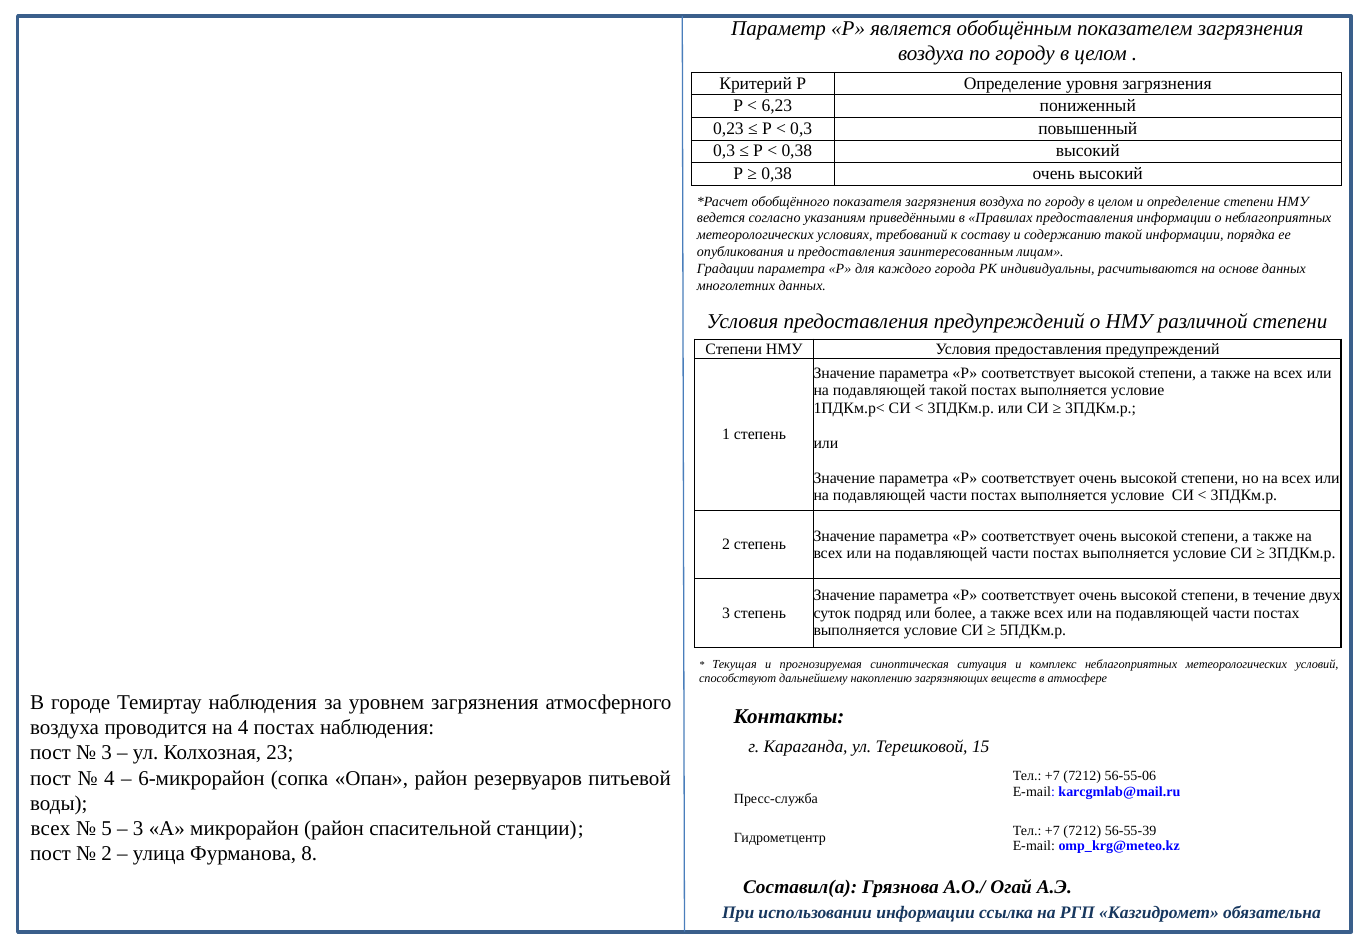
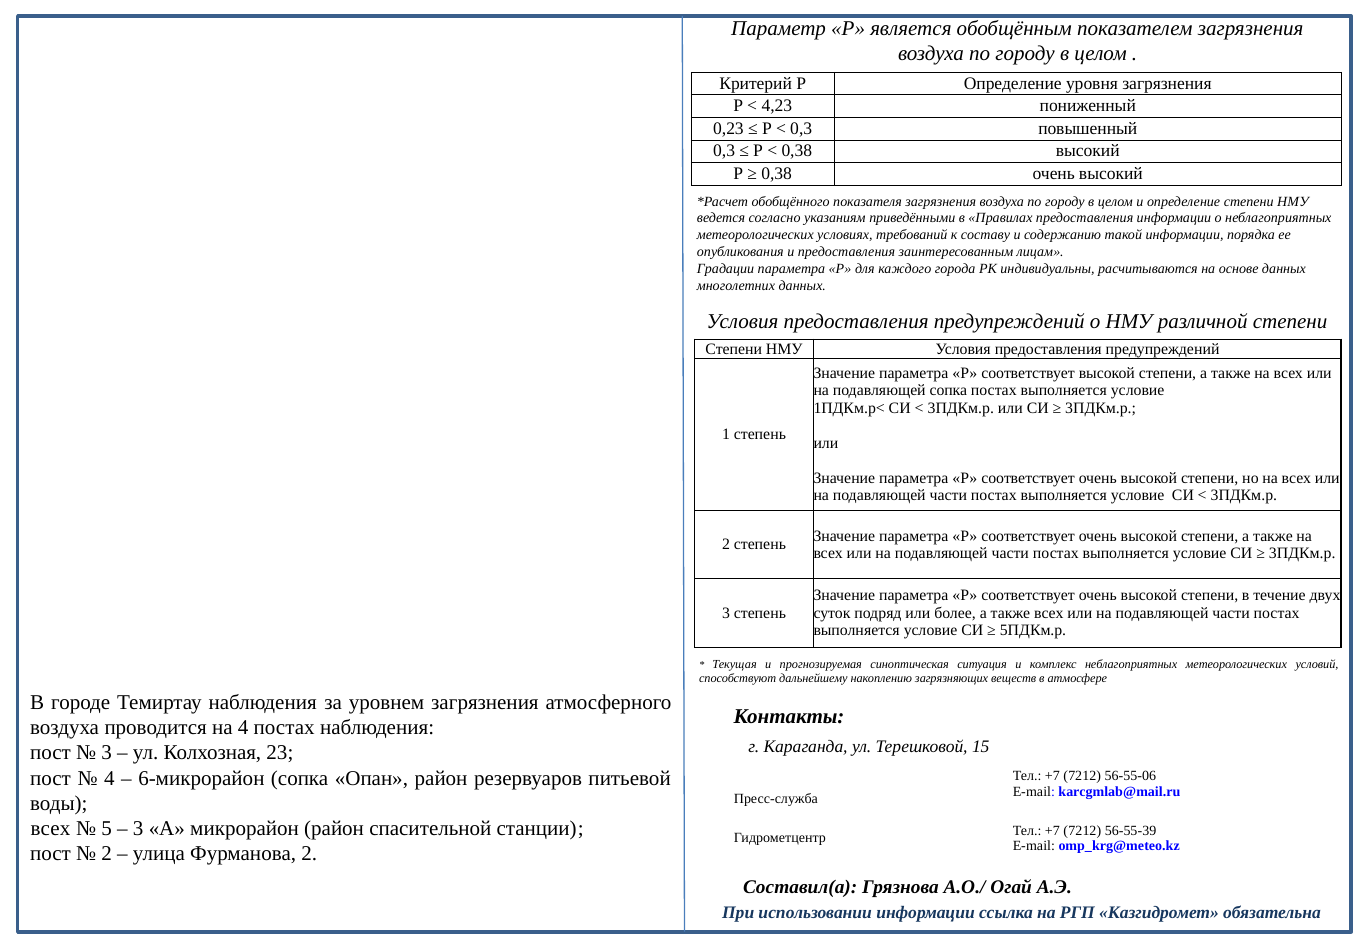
6,23: 6,23 -> 4,23 (777, 106)
подавляющей такой: такой -> сопка (948, 390)
Фурманова 8: 8 -> 2 (309, 854)
